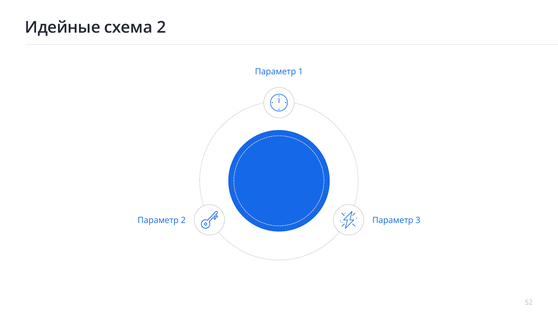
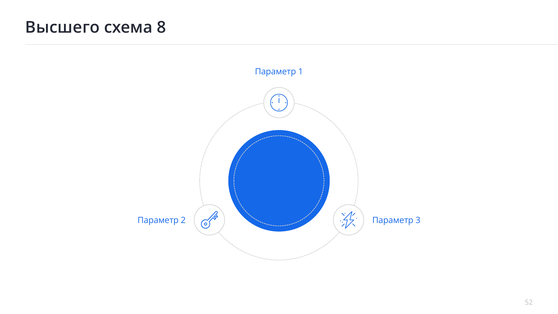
Идейные: Идейные -> Высшего (63, 27)
схема 2: 2 -> 8 (161, 27)
